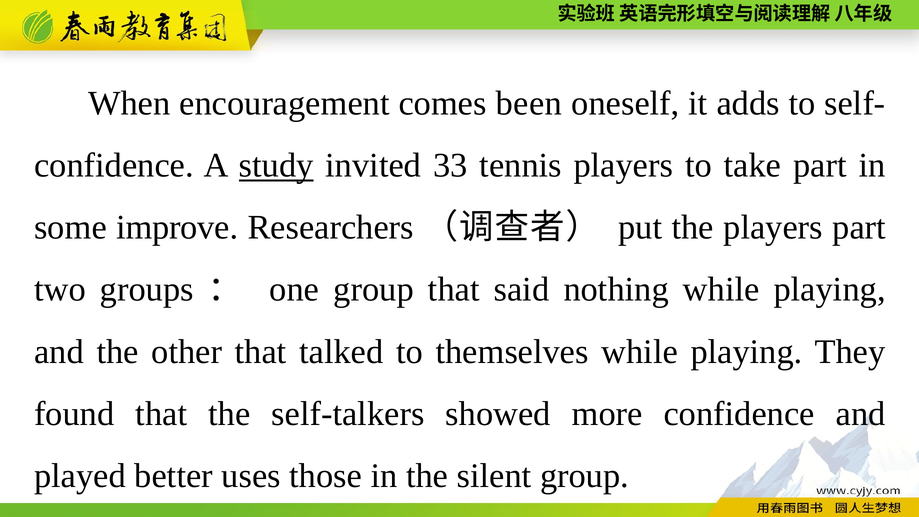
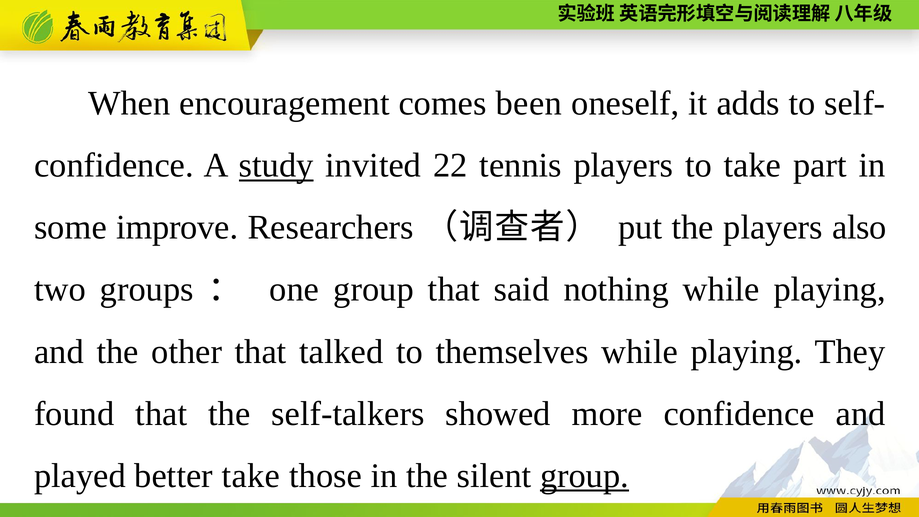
33: 33 -> 22 (450, 166)
players part: part -> also (859, 228)
better uses: uses -> take (251, 476)
group underline: none -> present (585, 476)
